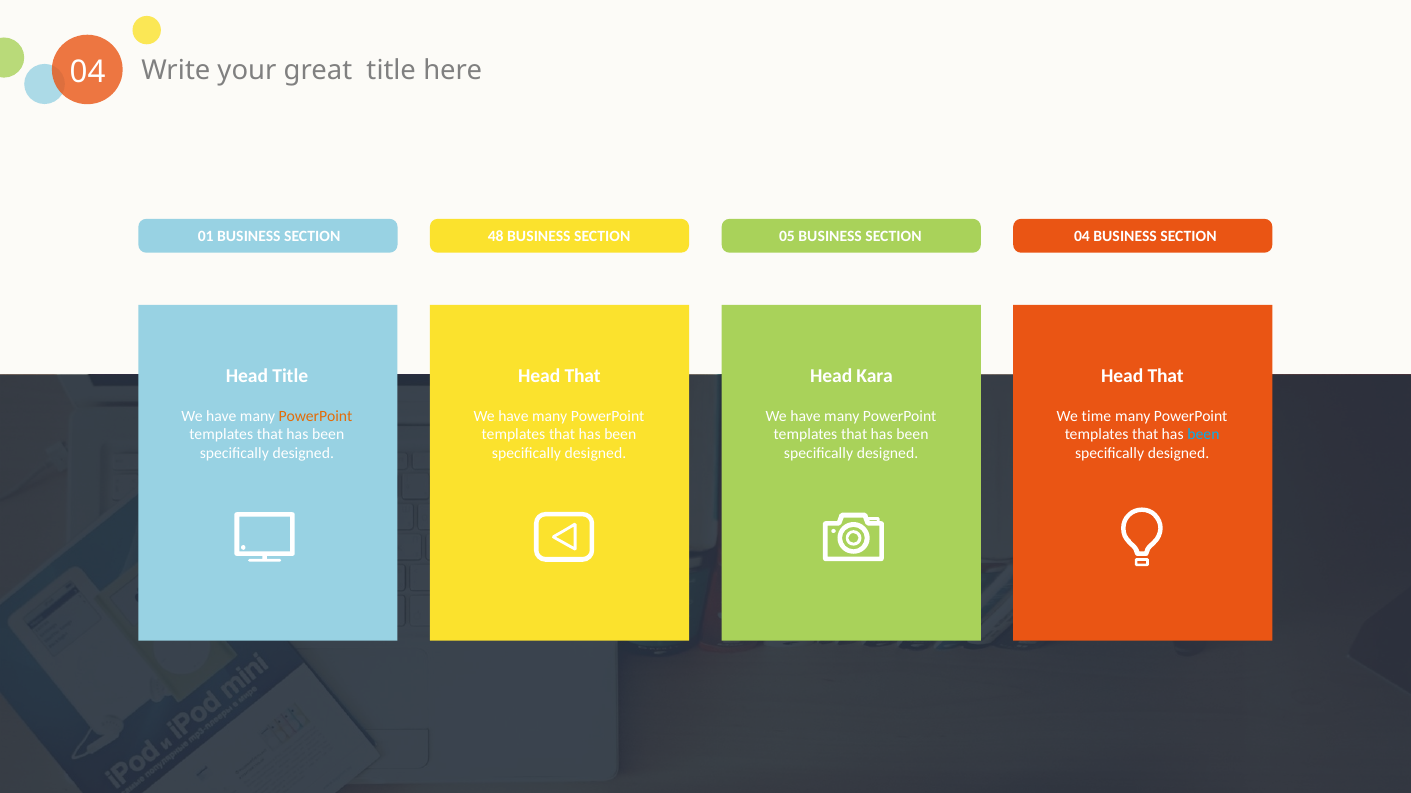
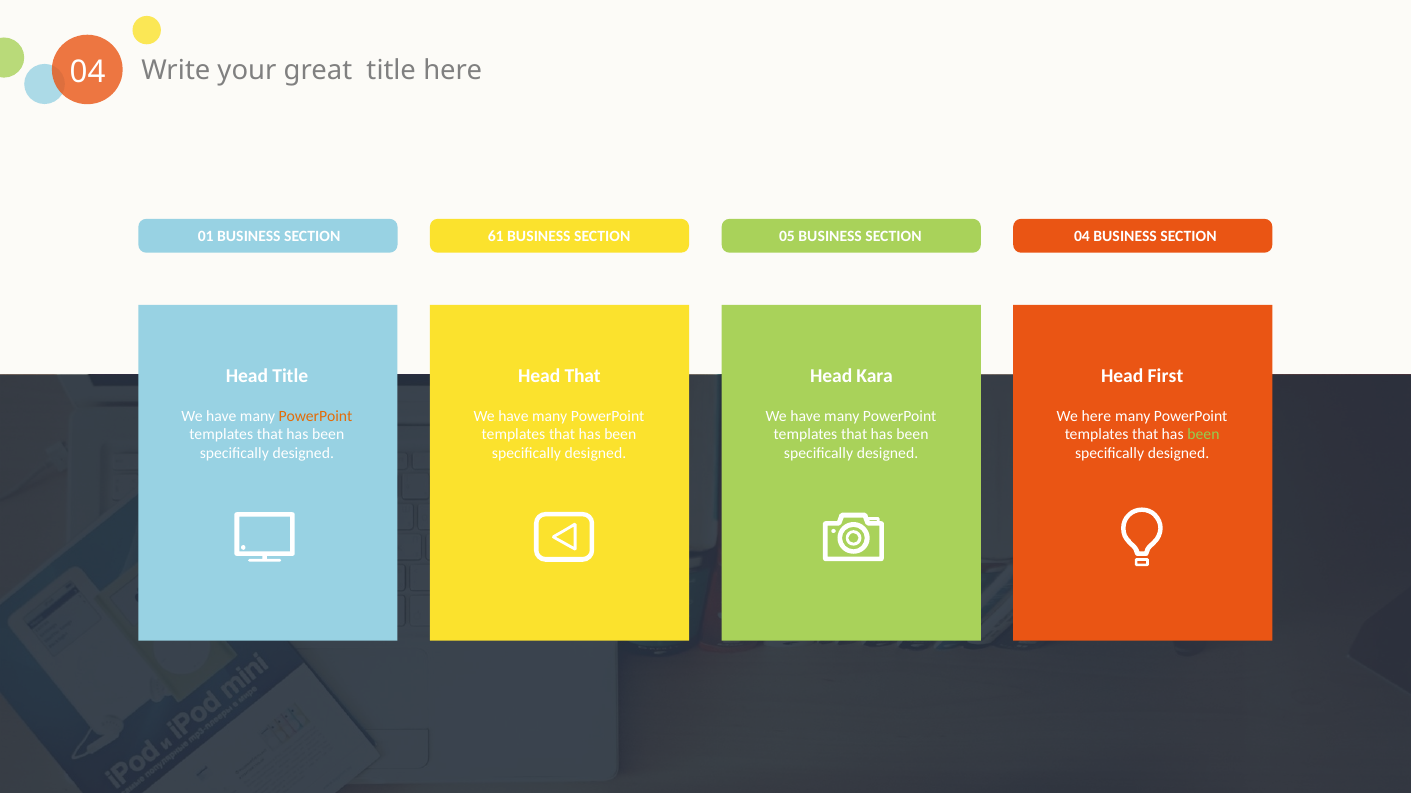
48: 48 -> 61 (496, 237)
That: That -> First (1166, 376)
We time: time -> here (1096, 416)
been colour: light blue -> light green (1203, 435)
